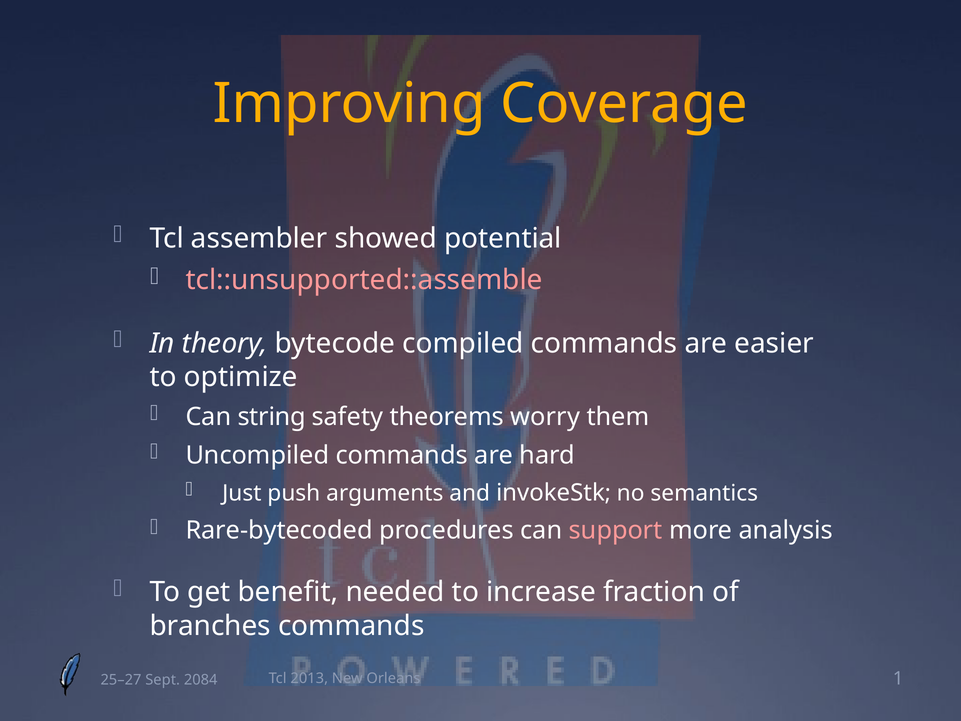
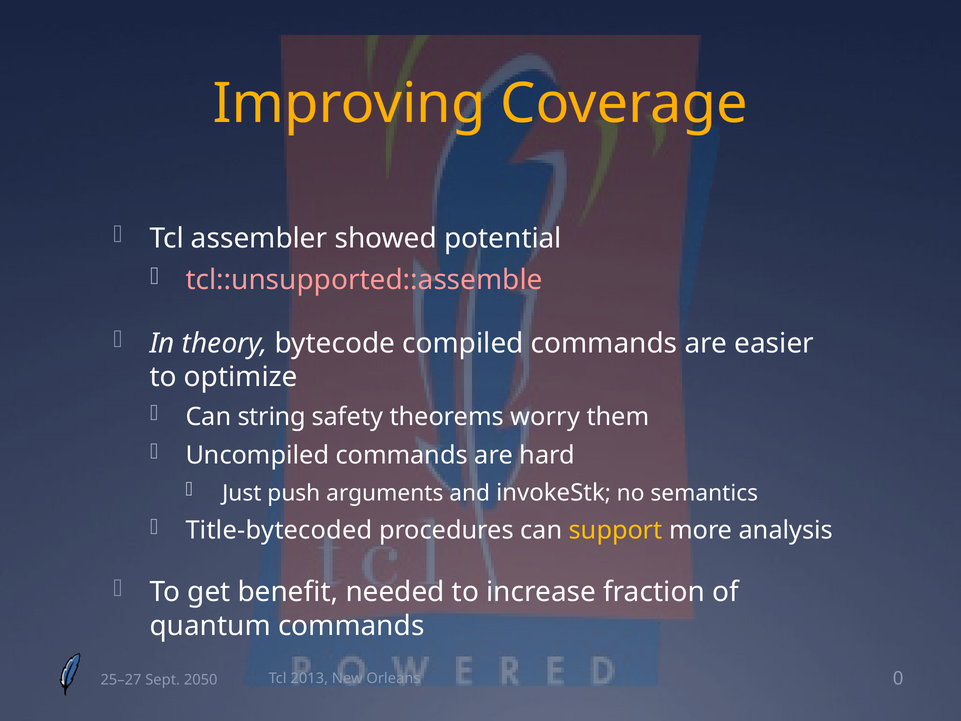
Rare-bytecoded: Rare-bytecoded -> Title-bytecoded (279, 530)
support colour: pink -> yellow (616, 530)
branches: branches -> quantum (210, 626)
1: 1 -> 0 (898, 678)
2084: 2084 -> 2050 (201, 680)
